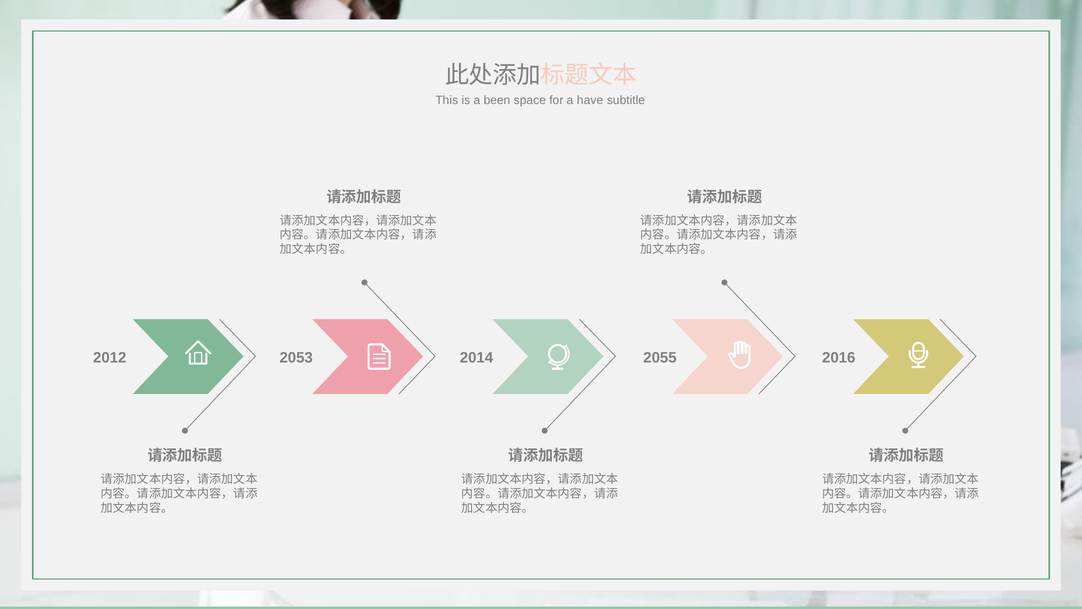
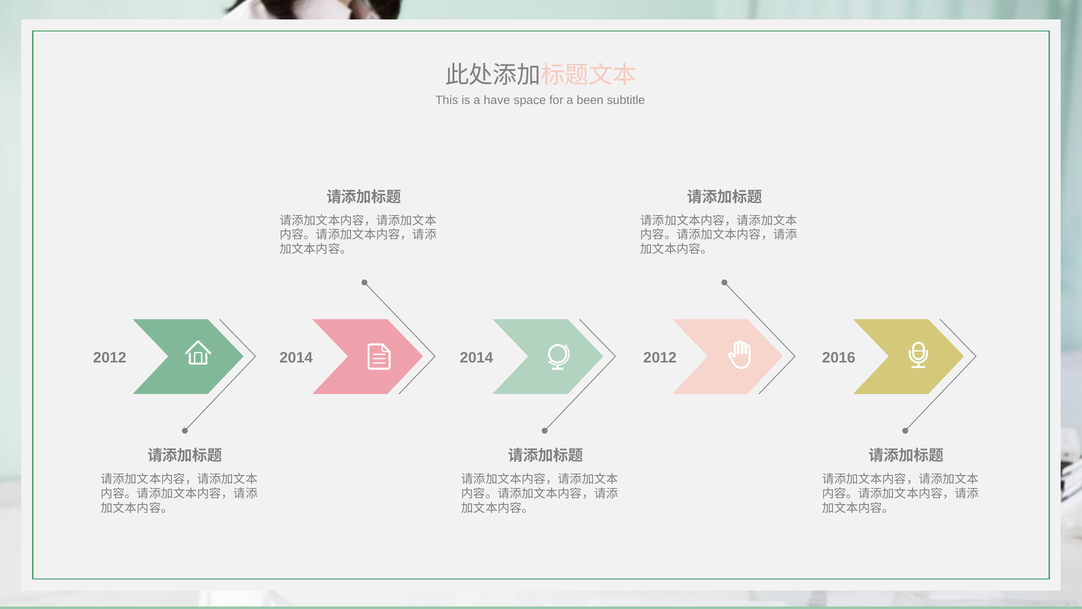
been: been -> have (497, 100)
have: have -> been (590, 100)
2012 2053: 2053 -> 2014 (296, 357)
2014 2055: 2055 -> 2012 (660, 357)
